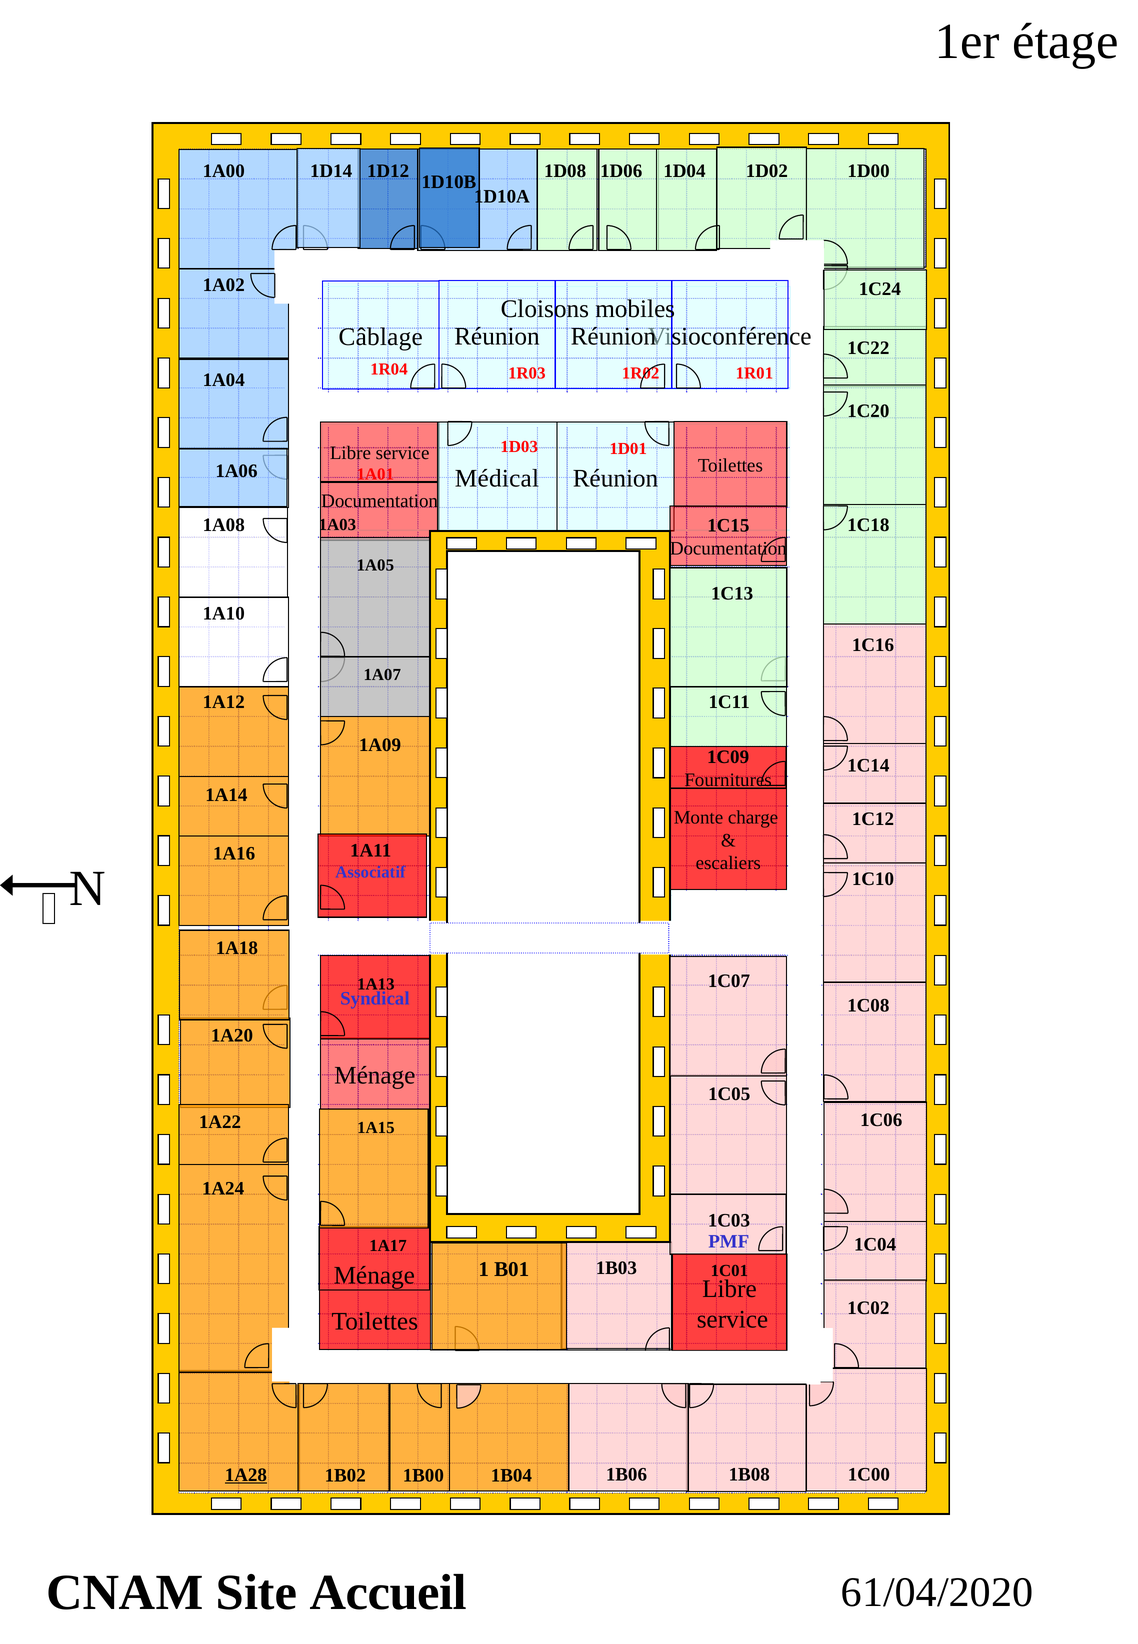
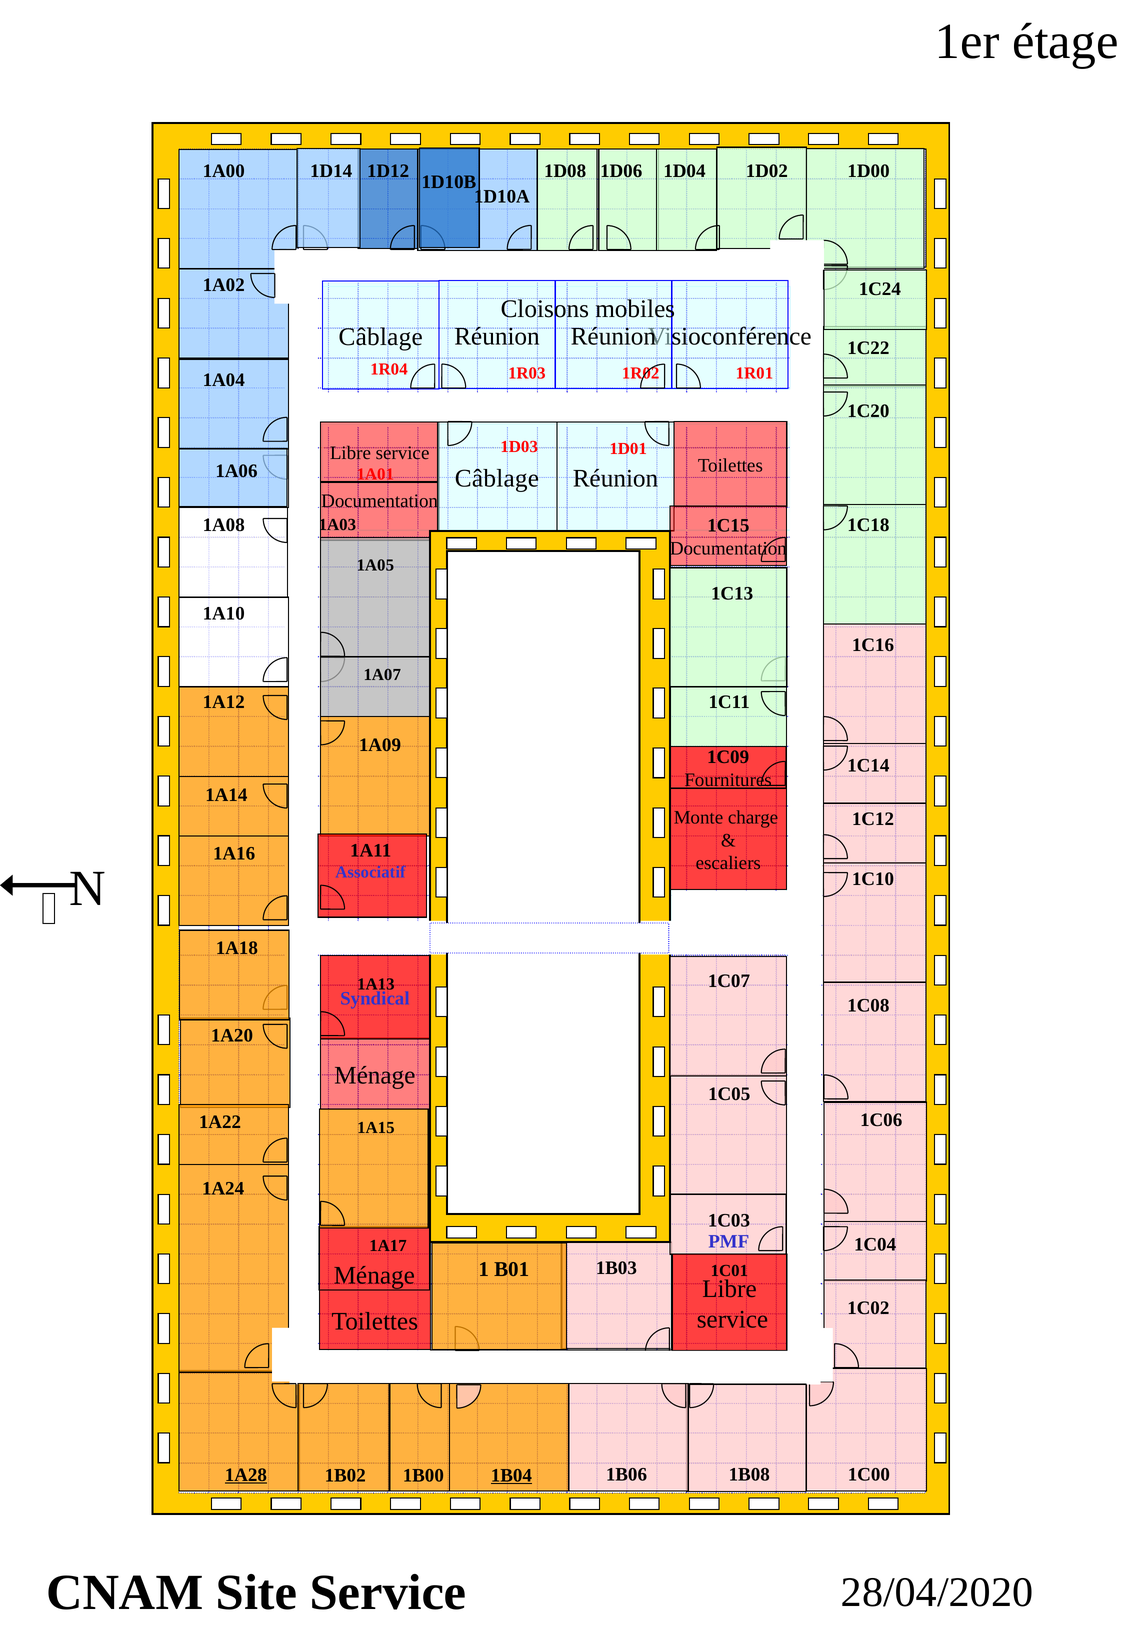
Médical: Médical -> Câblage (497, 478)
1B04 underline: none -> present (511, 1475)
Site Accueil: Accueil -> Service (388, 1593)
61/04/2020: 61/04/2020 -> 28/04/2020 (937, 1592)
